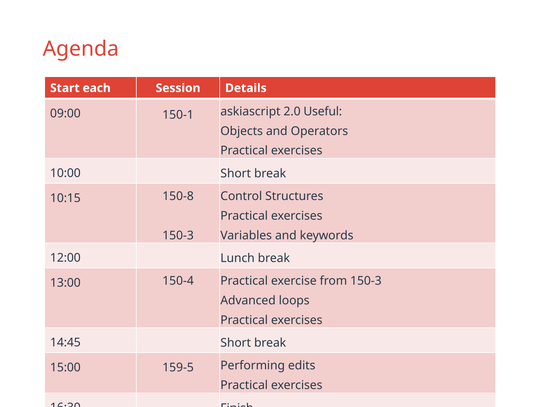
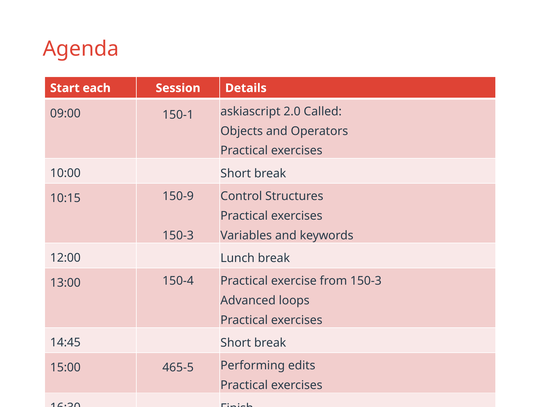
Useful: Useful -> Called (323, 111)
150-8: 150-8 -> 150-9 (178, 196)
159-5: 159-5 -> 465-5 (178, 368)
